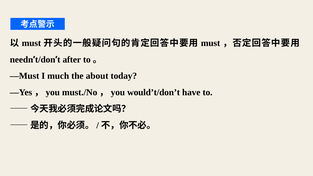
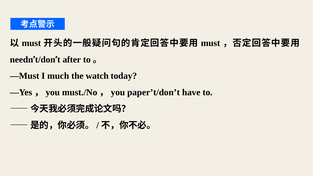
about: about -> watch (97, 76)
would’t/don’t: would’t/don’t -> paper’t/don’t (154, 92)
